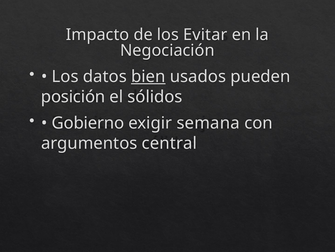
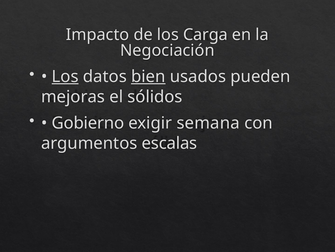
Evitar: Evitar -> Carga (205, 35)
Los underline: none -> present (65, 76)
posición: posición -> mejoras (73, 96)
central: central -> escalas (169, 143)
